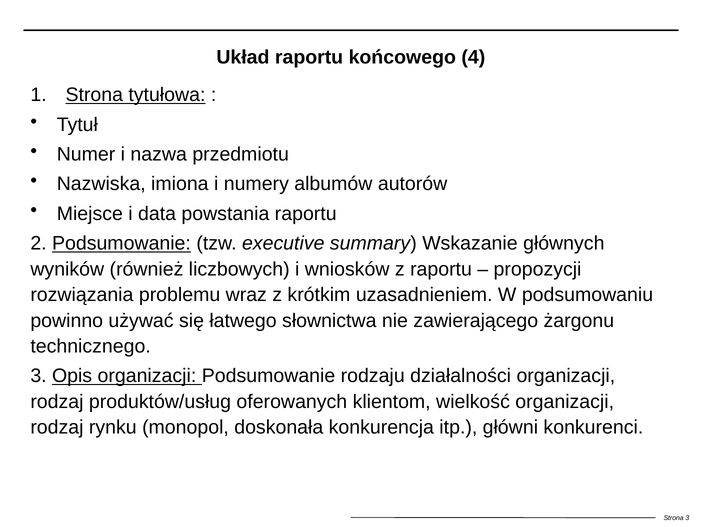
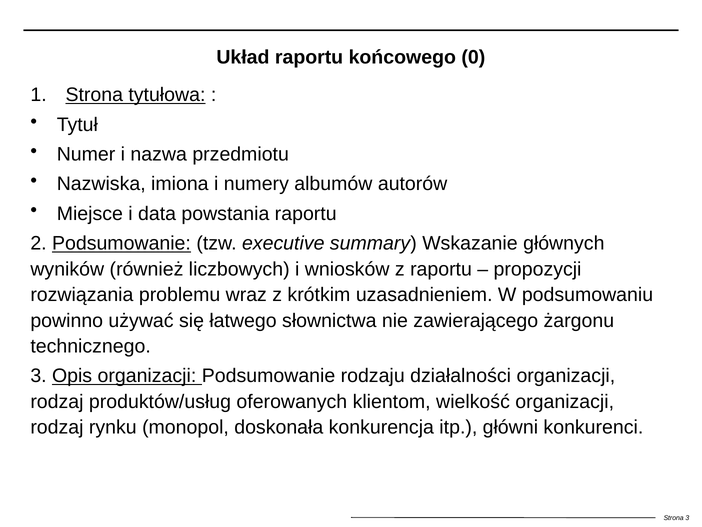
4: 4 -> 0 (473, 57)
